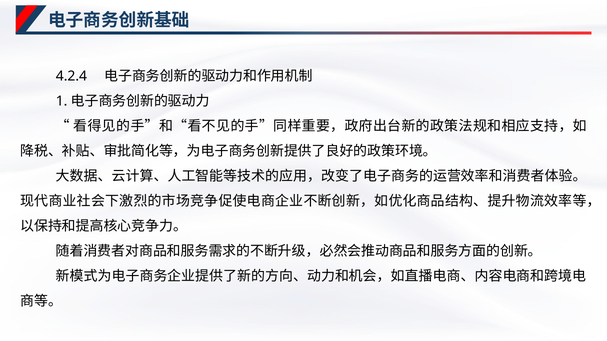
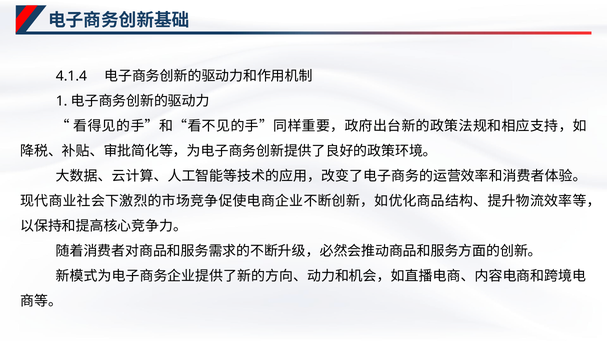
4.2.4: 4.2.4 -> 4.1.4 (71, 76)
